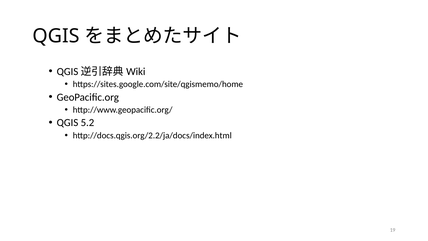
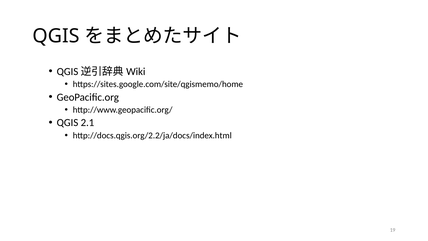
5.2: 5.2 -> 2.1 (87, 123)
